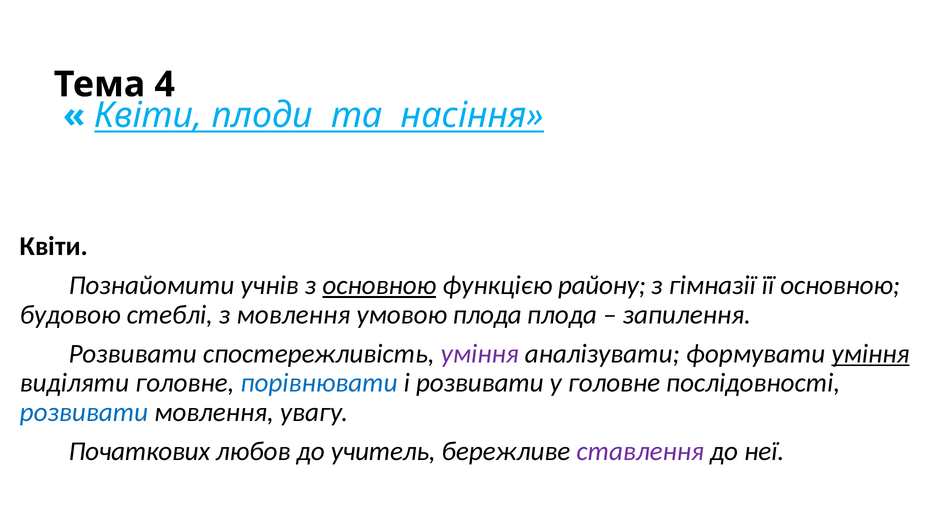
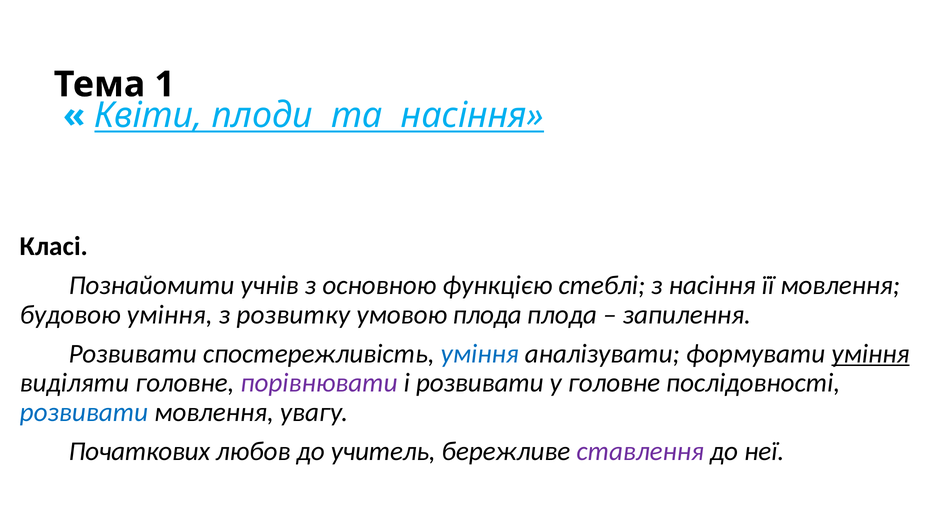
4: 4 -> 1 (165, 84)
Квіти: Квіти -> Класі (54, 246)
основною underline: present -> none (379, 285)
району: району -> стеблі (602, 285)
з гімназії: гімназії -> насіння (712, 285)
її основною: основною -> мовлення (840, 285)
будовою стеблі: стеблі -> уміння (170, 315)
з мовлення: мовлення -> розвитку (293, 315)
уміння colour: purple -> blue (480, 354)
порівнювати colour: blue -> purple (319, 383)
